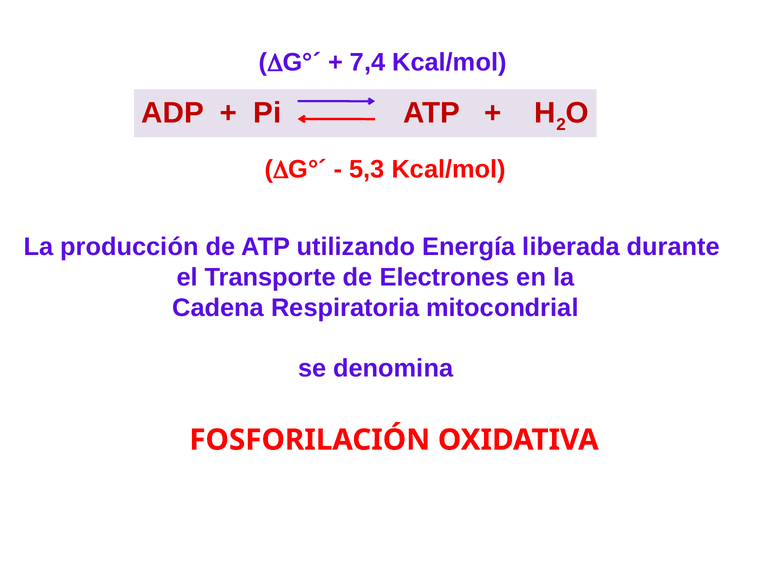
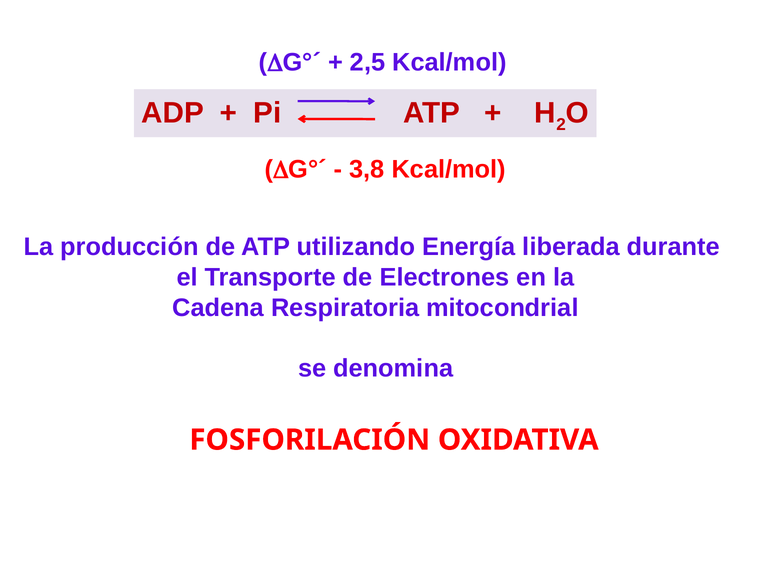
7,4: 7,4 -> 2,5 (368, 62)
5,3: 5,3 -> 3,8 (367, 170)
